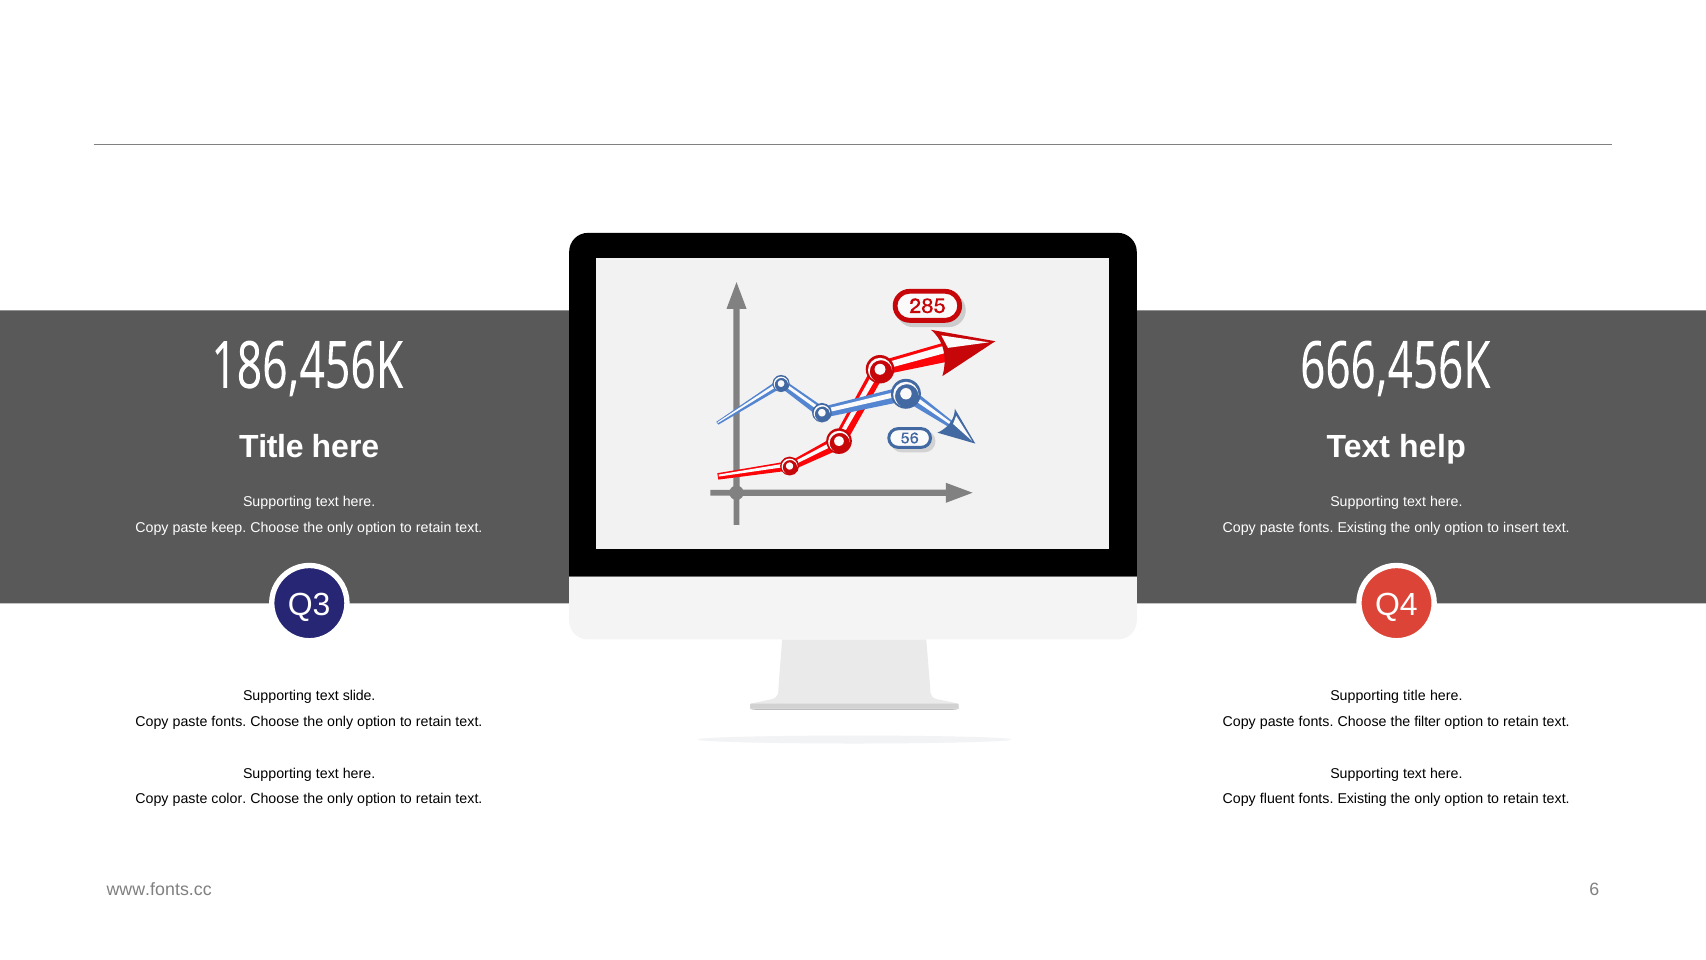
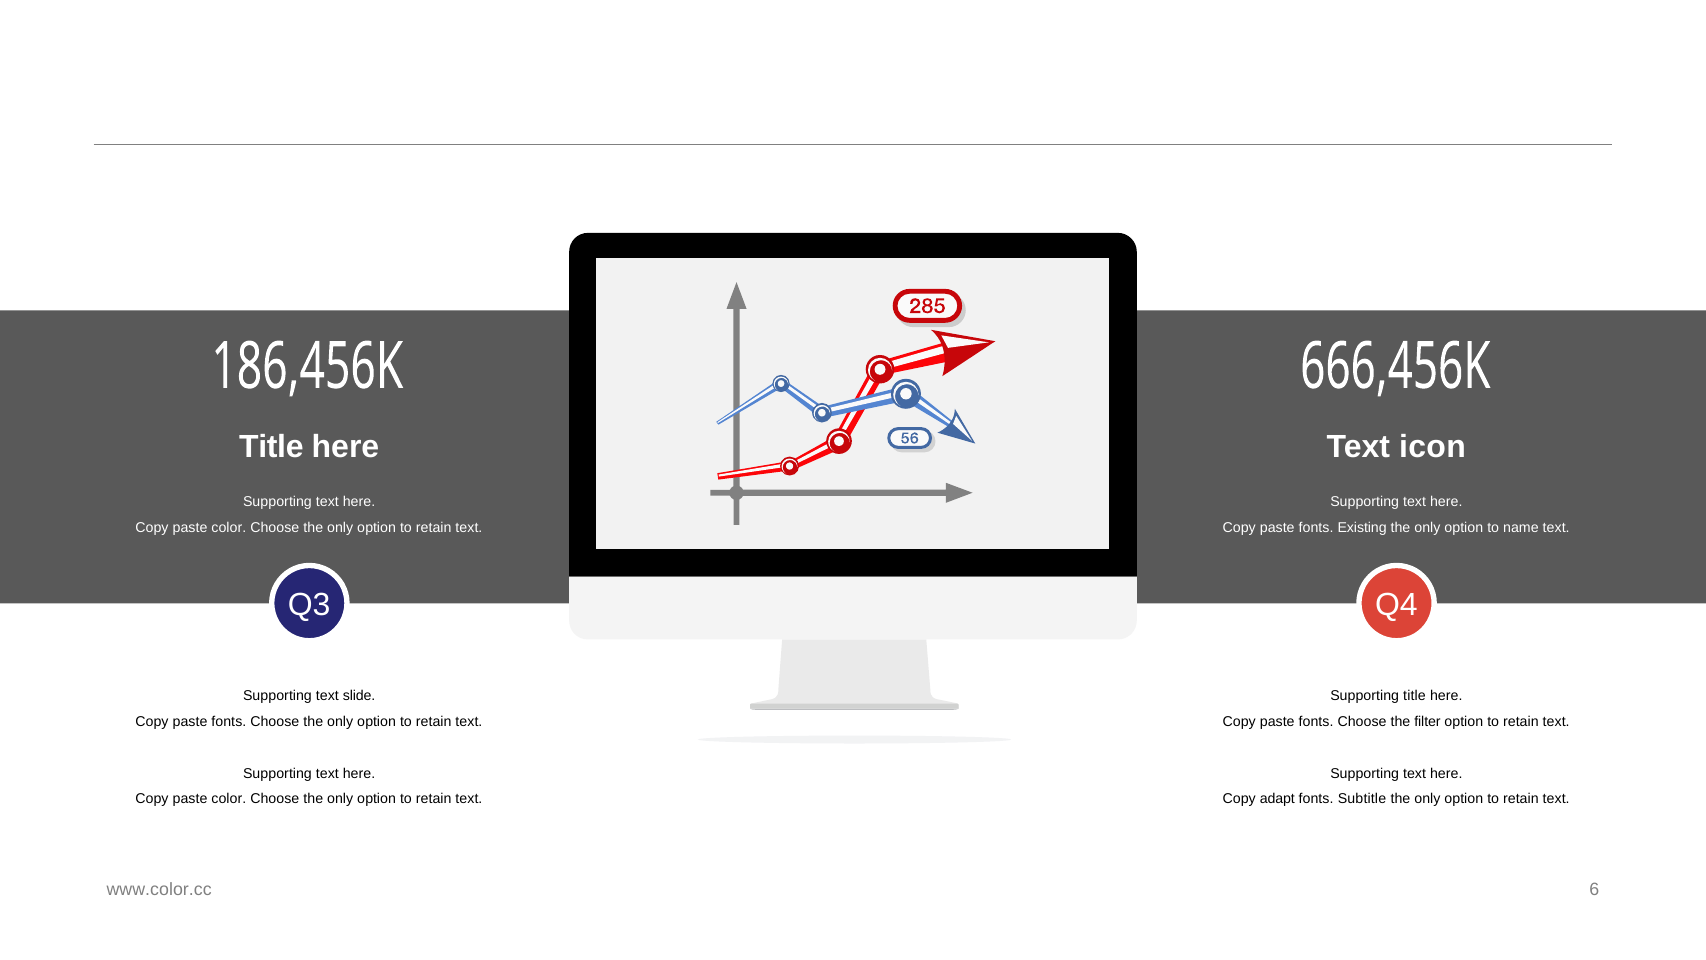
help: help -> icon (1432, 447)
keep: keep -> color (229, 528)
insert: insert -> name (1521, 528)
fluent: fluent -> adapt (1277, 799)
Existing: Existing -> Subtitle (1362, 799)
www.fonts.cc: www.fonts.cc -> www.color.cc (159, 889)
